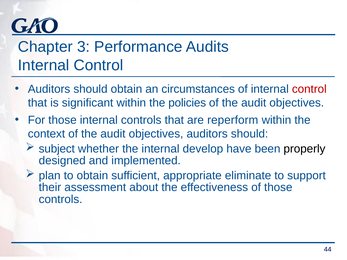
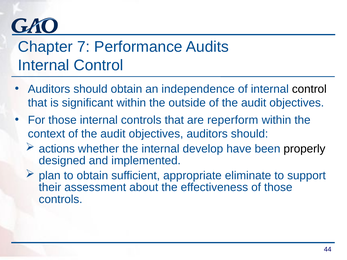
3: 3 -> 7 (84, 47)
circumstances: circumstances -> independence (198, 89)
control colour: red -> black (309, 89)
policies: policies -> outside (187, 103)
subject: subject -> actions (57, 149)
